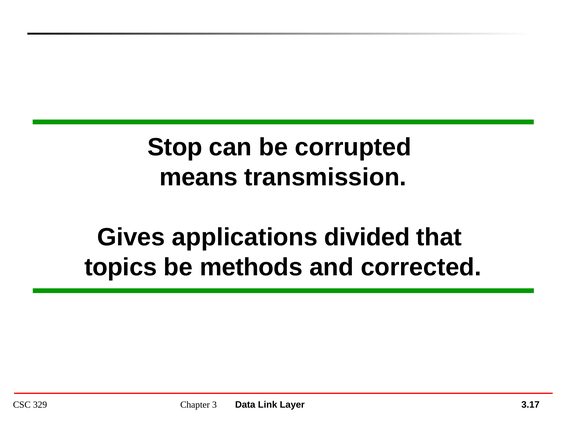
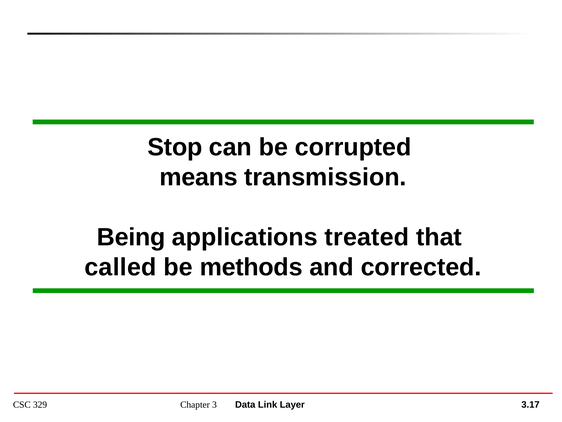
Gives: Gives -> Being (131, 237)
divided: divided -> treated (367, 237)
topics: topics -> called (120, 267)
